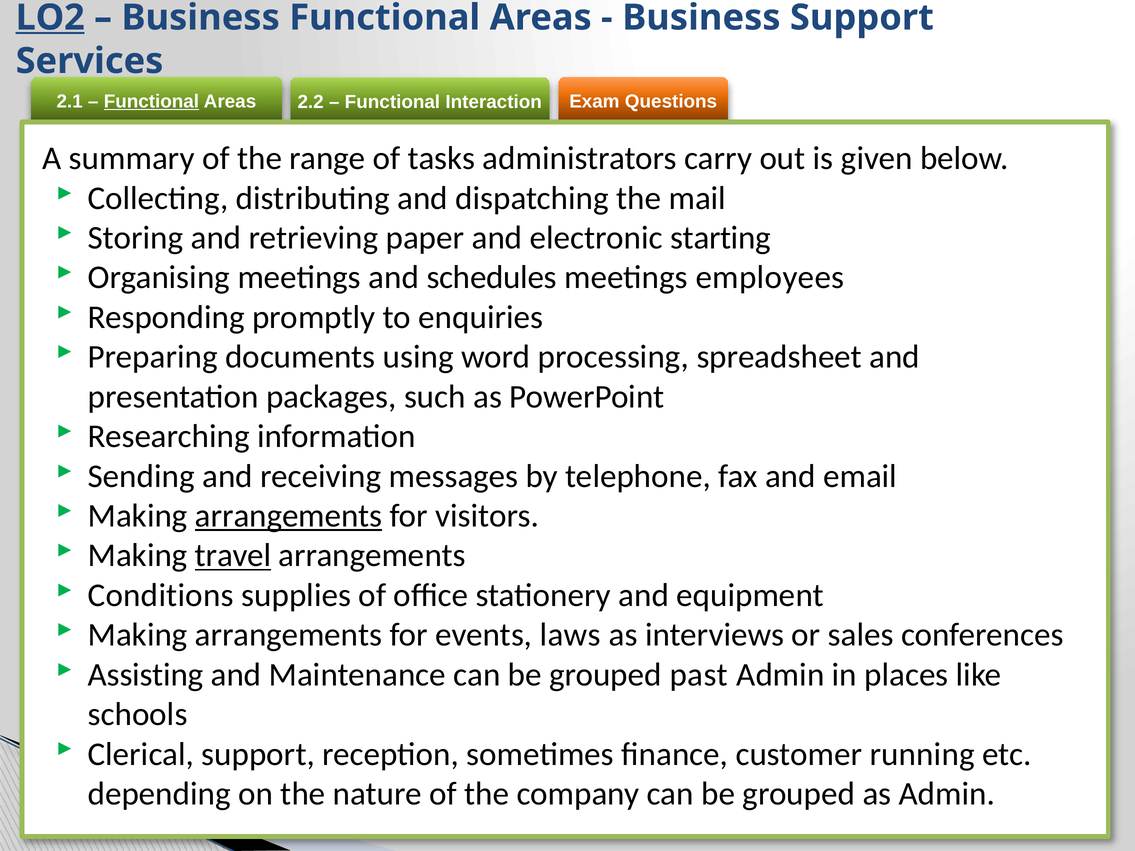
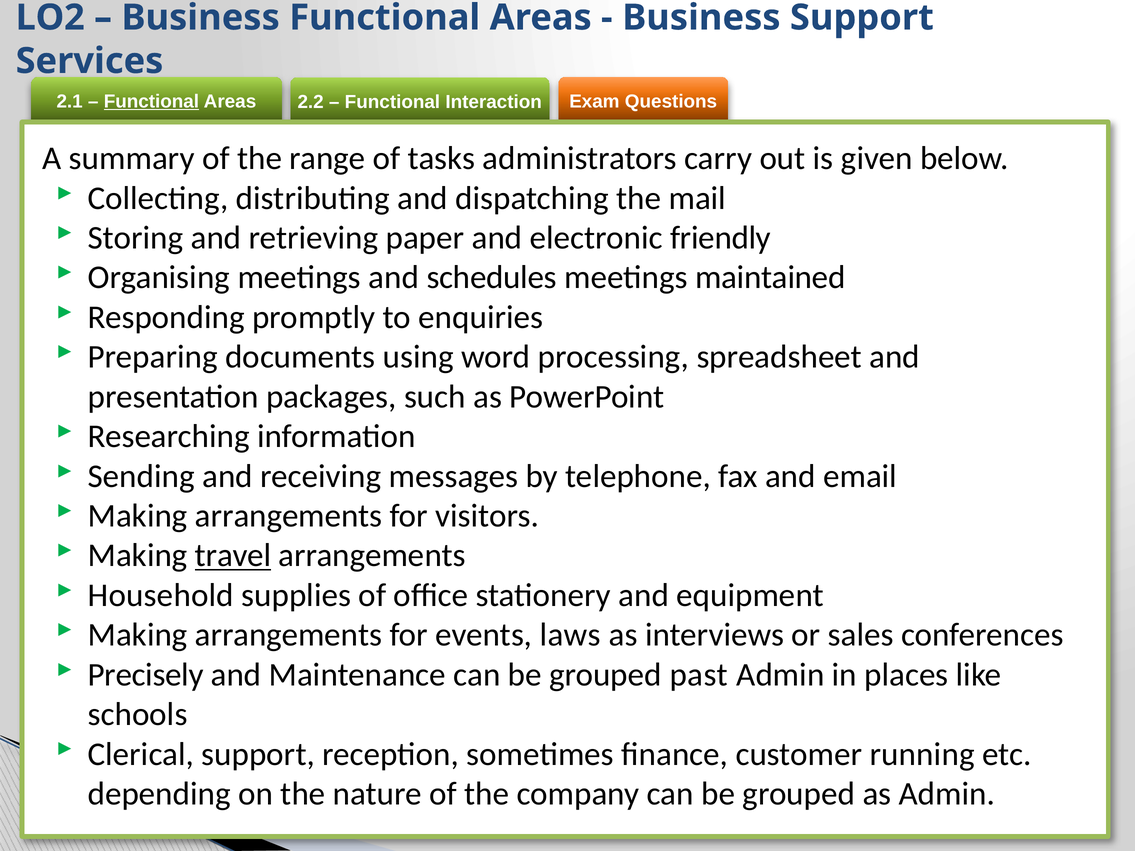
LO2 underline: present -> none (50, 18)
starting: starting -> friendly (720, 238)
employees: employees -> maintained (770, 278)
arrangements underline: present -> none (289, 516)
Conditions: Conditions -> Household (161, 595)
Assisting: Assisting -> Precisely (146, 675)
